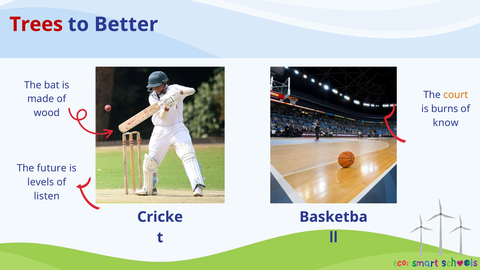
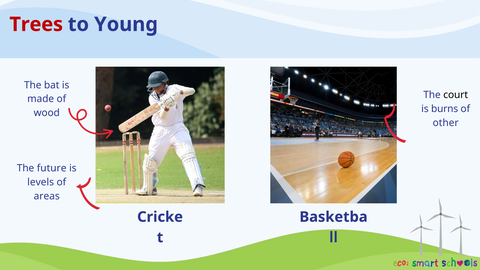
Better: Better -> Young (126, 24)
court colour: orange -> black (456, 95)
know: know -> other (446, 123)
listen: listen -> areas (47, 196)
